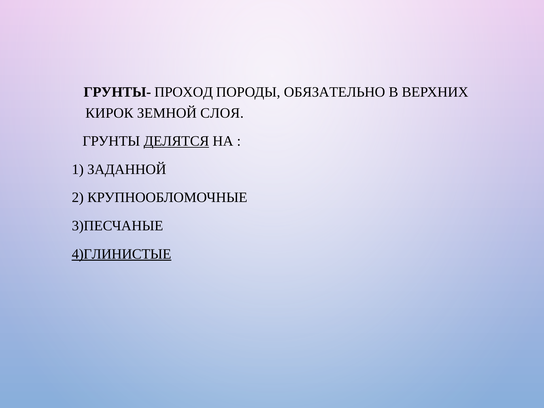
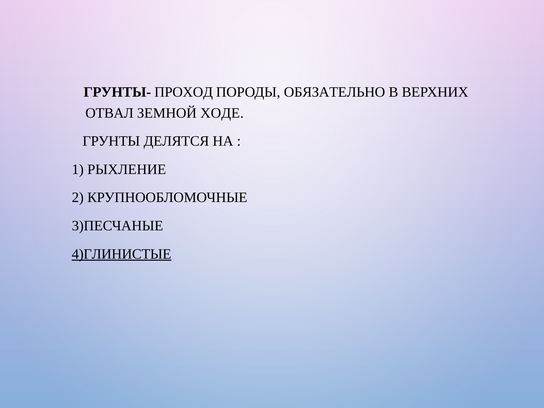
КИРОК: КИРОК -> ОТВАЛ (110, 113)
СЛОЯ: СЛОЯ -> ХОДЕ (222, 113)
ДЕЛЯТСЯ underline: present -> none (176, 141)
ЗАДАННОЙ: ЗАДАННОЙ -> РЫХЛЕНИЕ (127, 169)
